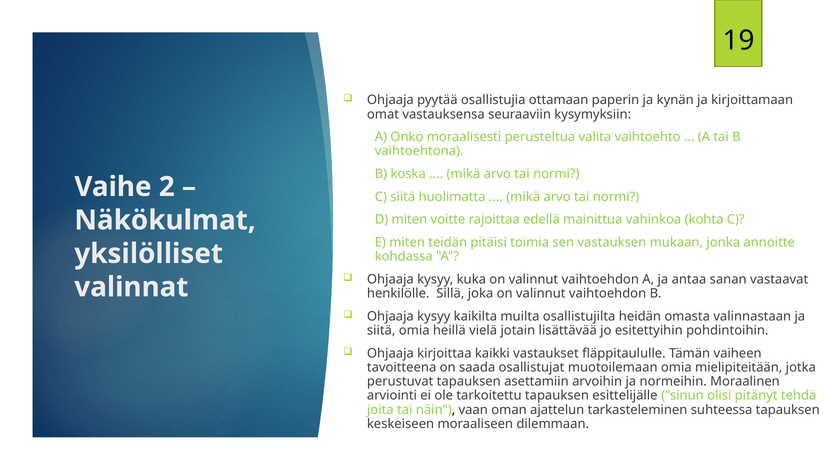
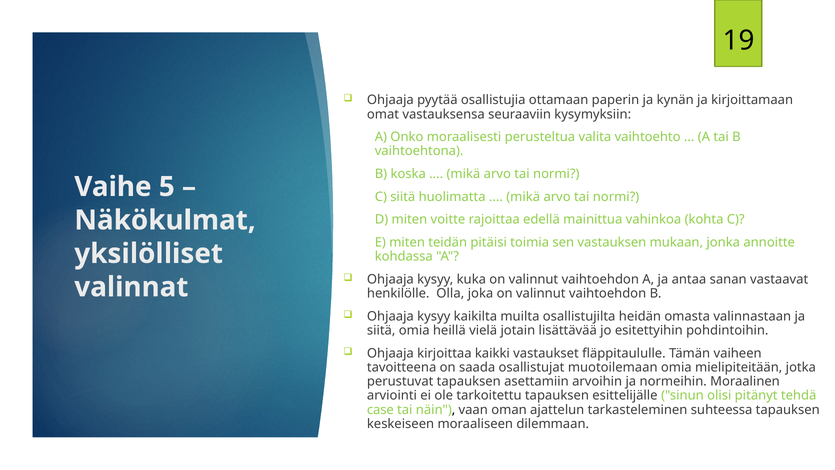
2: 2 -> 5 (167, 187)
Sillä: Sillä -> Olla (450, 293)
joita: joita -> case (380, 409)
